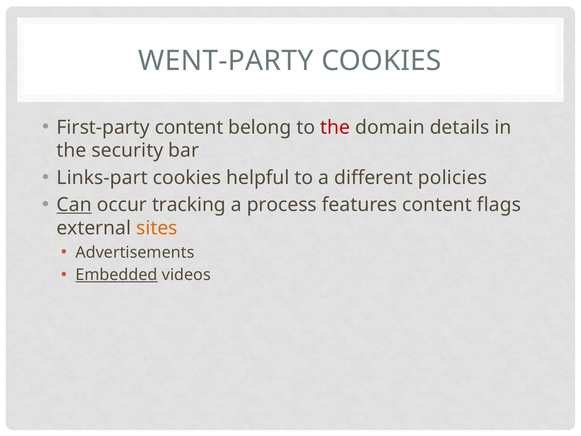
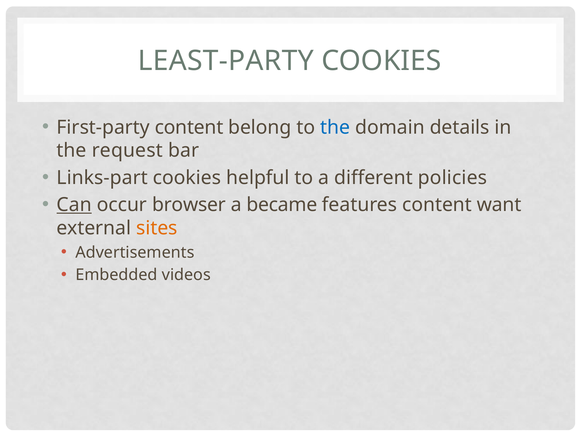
WENT-PARTY: WENT-PARTY -> LEAST-PARTY (226, 61)
the colour: red -> blue (335, 127)
security: security -> request (127, 150)
tracking: tracking -> browser (189, 205)
process: process -> became (282, 205)
flags: flags -> want (499, 205)
Embedded underline: present -> none (117, 275)
